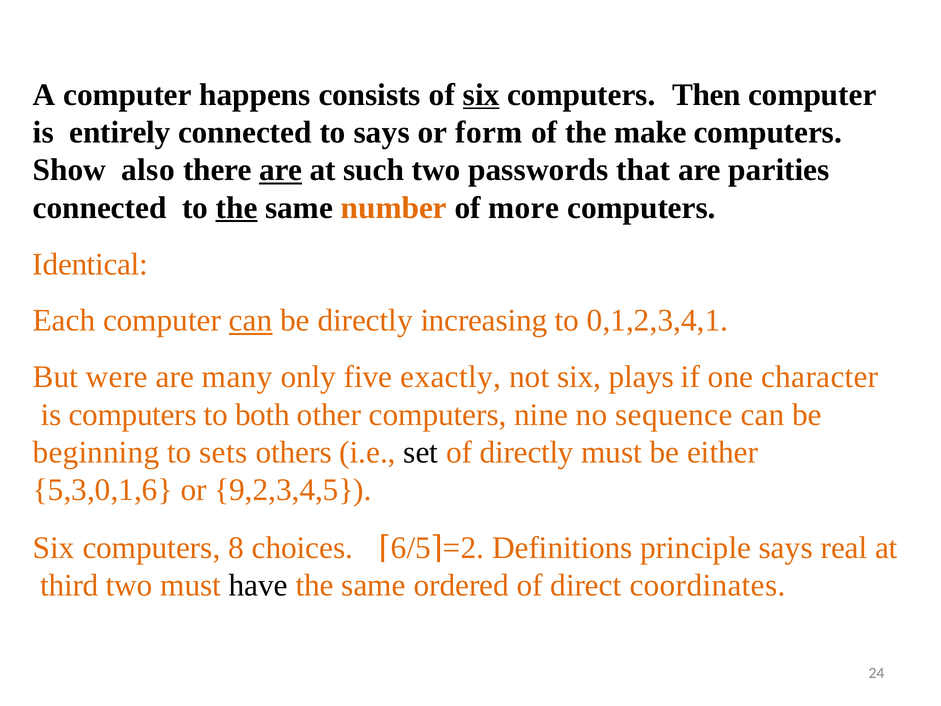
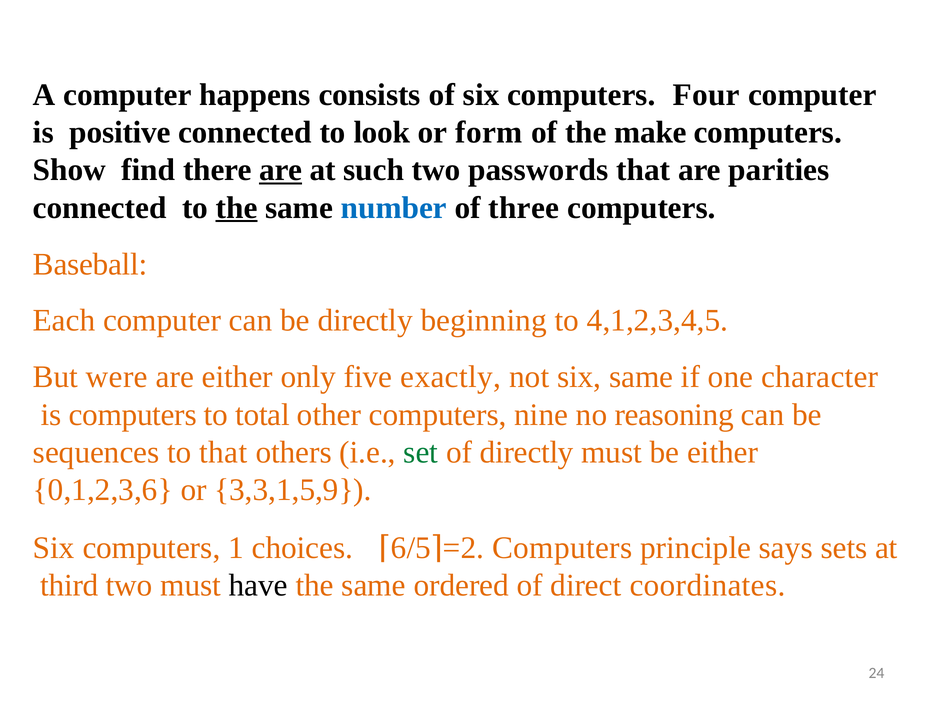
six underline: present -> none (481, 95)
Then: Then -> Four (706, 95)
entirely: entirely -> positive (120, 132)
to says: says -> look (382, 132)
also: also -> find (148, 170)
number colour: orange -> blue (394, 208)
more: more -> three (524, 208)
Identical: Identical -> Baseball (90, 264)
can underline: present -> none (251, 321)
increasing: increasing -> beginning (484, 321)
0,1,2,3,4,1: 0,1,2,3,4,1 -> 4,1,2,3,4,5 (658, 321)
are many: many -> either (237, 377)
six plays: plays -> same (641, 377)
both: both -> total (263, 415)
sequence: sequence -> reasoning (674, 415)
beginning: beginning -> sequences (96, 452)
to sets: sets -> that (223, 452)
set colour: black -> green (421, 452)
5,3,0,1,6: 5,3,0,1,6 -> 0,1,2,3,6 (103, 490)
9,2,3,4,5: 9,2,3,4,5 -> 3,3,1,5,9 (293, 490)
8: 8 -> 1 (236, 548)
Definitions: Definitions -> Computers (562, 548)
real: real -> sets (844, 548)
